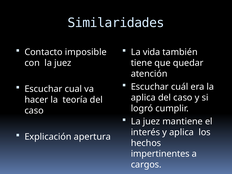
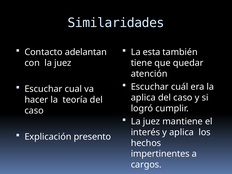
imposible: imposible -> adelantan (86, 52)
vida: vida -> esta (152, 52)
apertura: apertura -> presento (92, 137)
